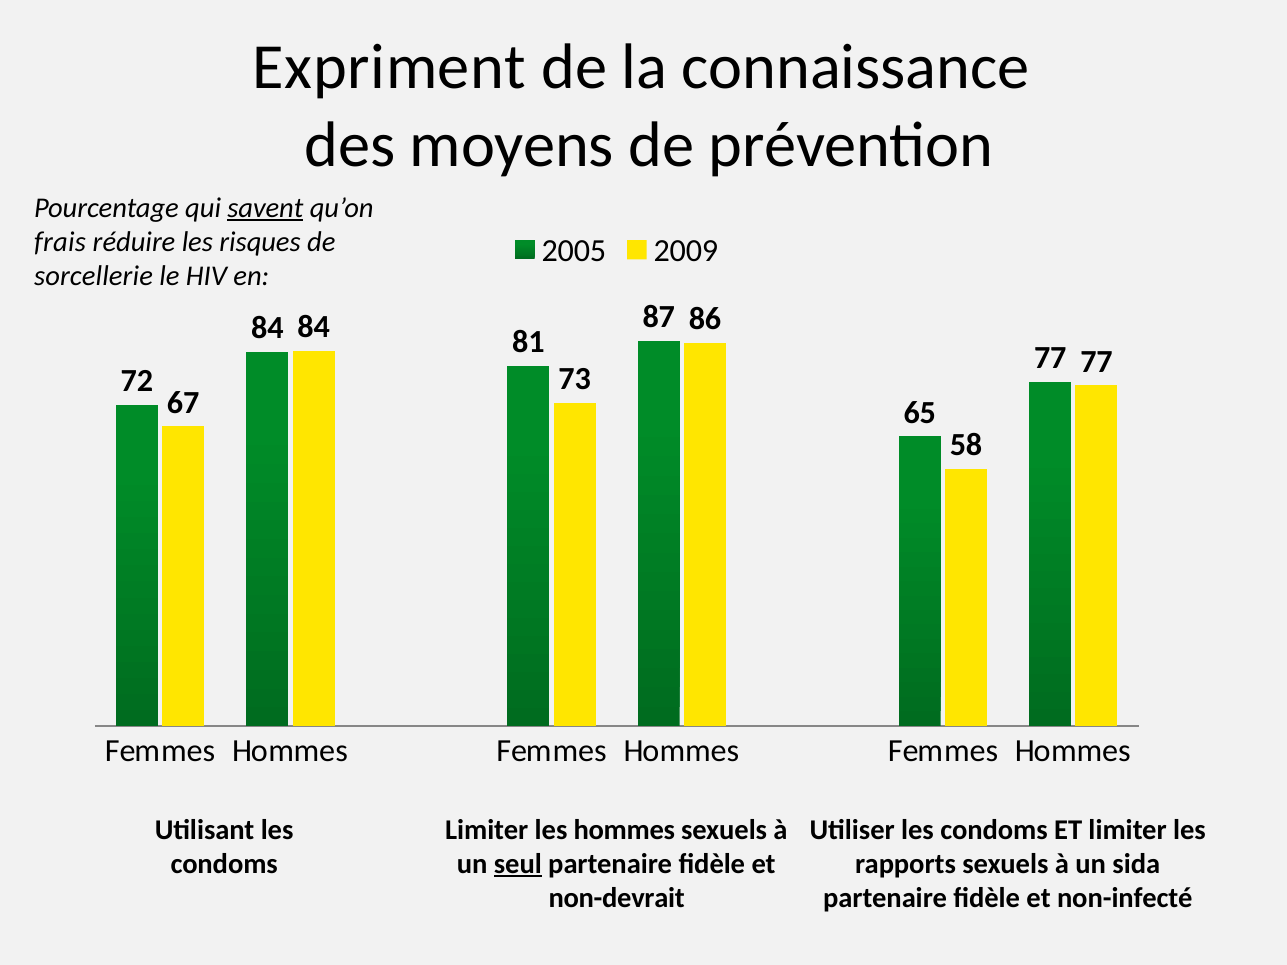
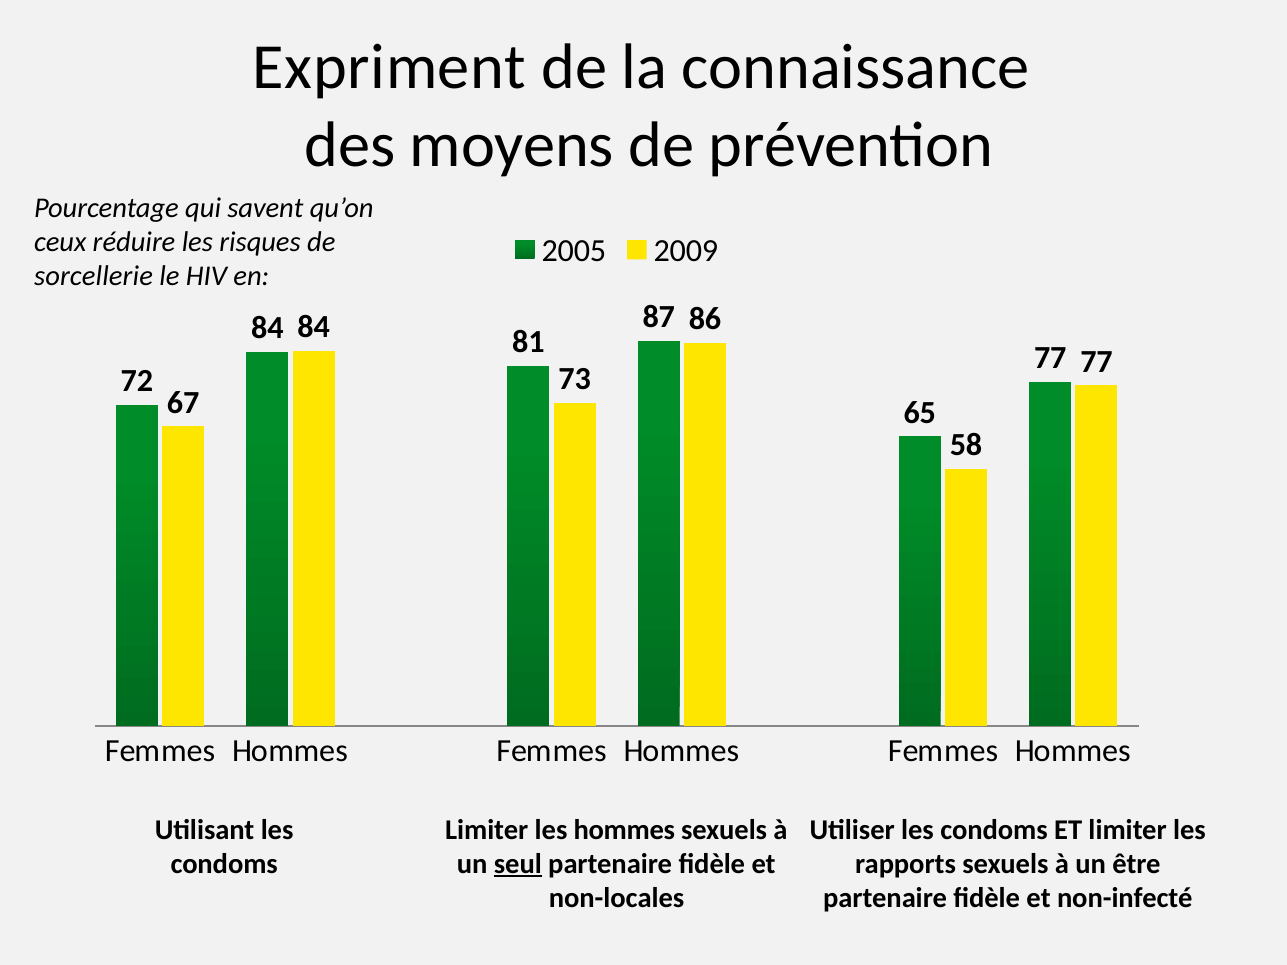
savent underline: present -> none (265, 208)
frais: frais -> ceux (60, 242)
sida: sida -> être (1137, 864)
non-devrait: non-devrait -> non-locales (617, 898)
